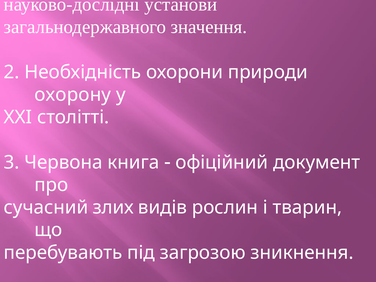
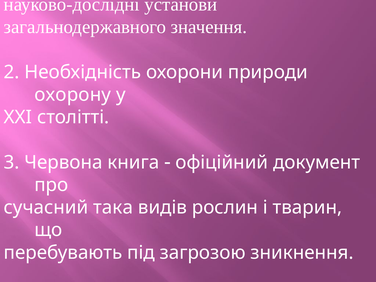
злих: злих -> така (113, 207)
